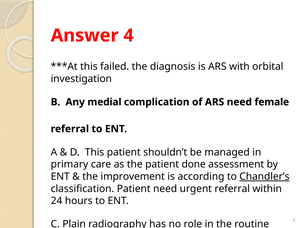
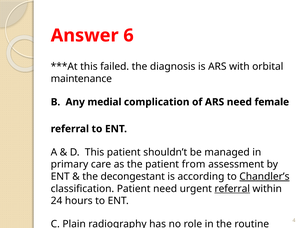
Answer 4: 4 -> 6 (129, 35)
investigation: investigation -> maintenance (81, 79)
done: done -> from (194, 164)
improvement: improvement -> decongestant (133, 177)
referral underline: none -> present (232, 189)
